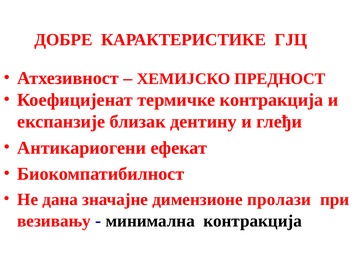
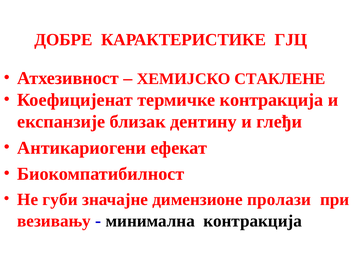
ПРЕДНОСТ: ПРЕДНОСТ -> СТАКЛЕНЕ (280, 79)
дана: дана -> губи (60, 200)
